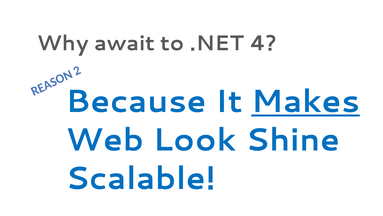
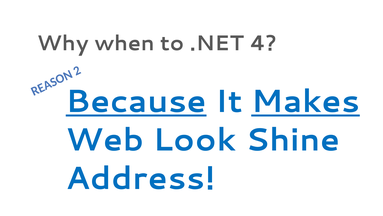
await: await -> when (124, 43)
Because underline: none -> present (136, 101)
Scalable: Scalable -> Address (140, 178)
